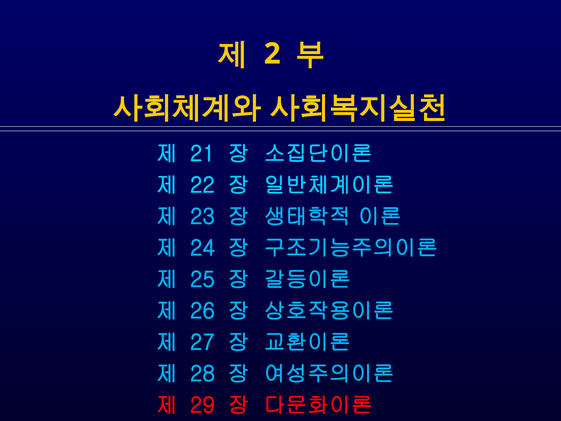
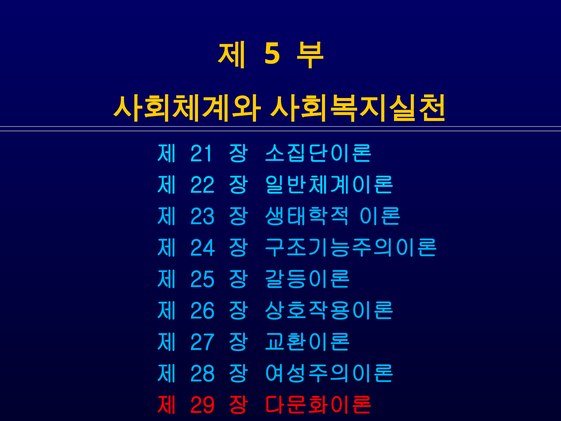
2: 2 -> 5 (272, 54)
